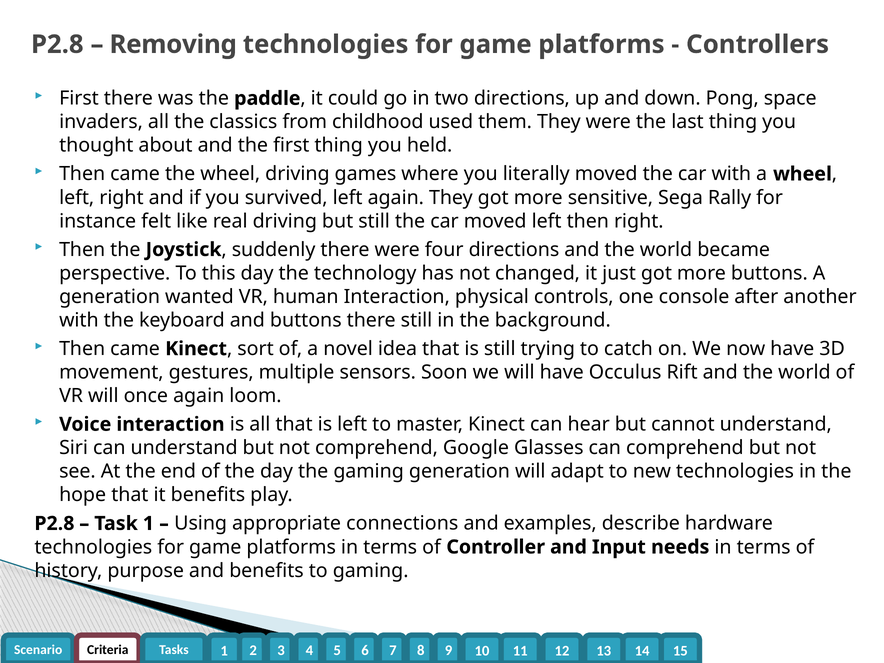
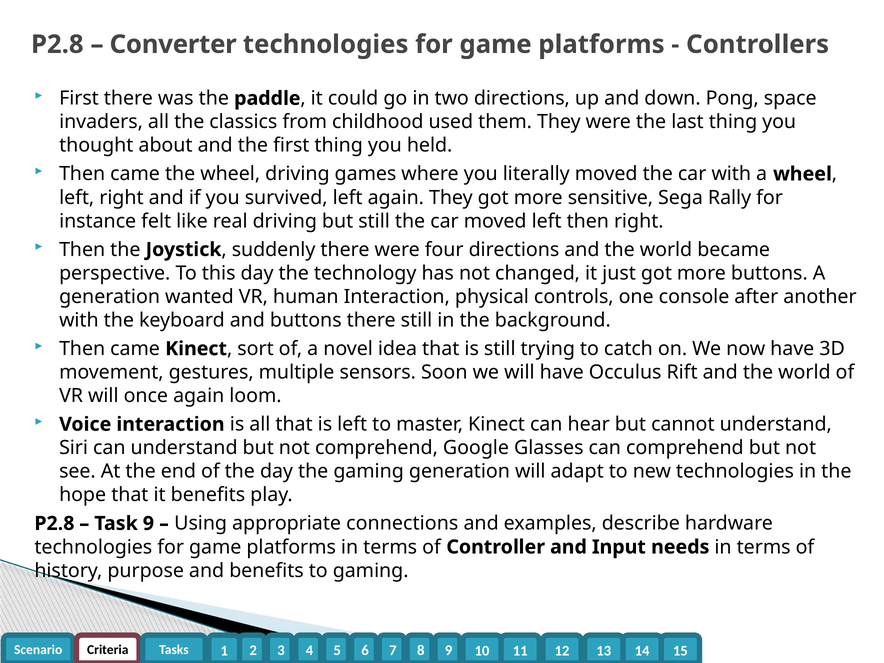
Removing: Removing -> Converter (173, 44)
Task 1: 1 -> 9 (148, 523)
